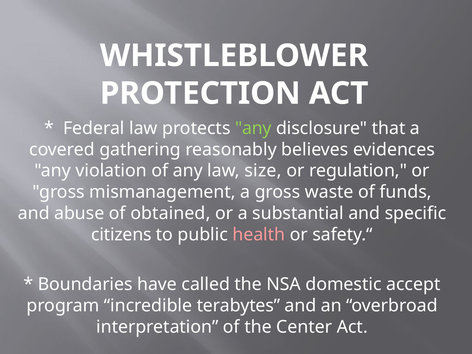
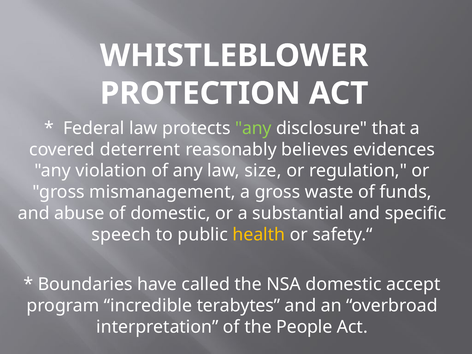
gathering: gathering -> deterrent (140, 150)
of obtained: obtained -> domestic (170, 213)
citizens: citizens -> speech (121, 235)
health colour: pink -> yellow (259, 235)
Center: Center -> People (304, 327)
